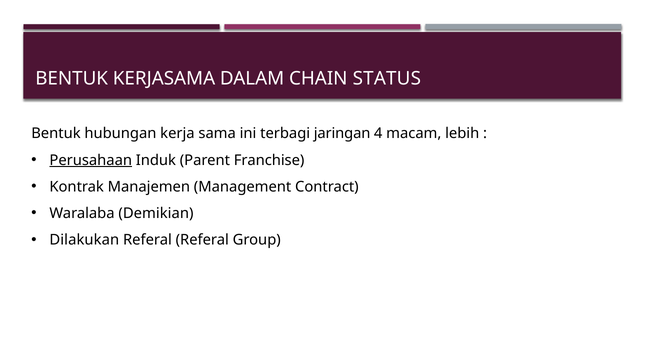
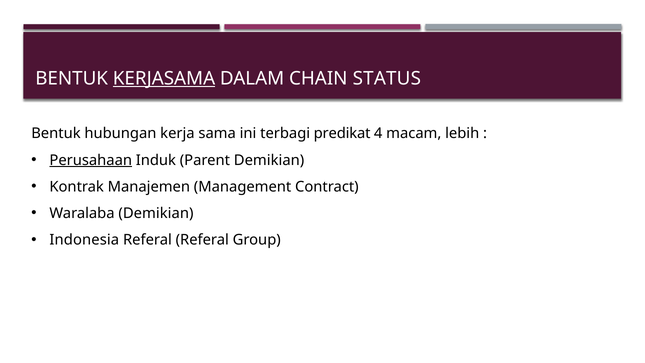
KERJASAMA underline: none -> present (164, 78)
jaringan: jaringan -> predikat (342, 134)
Parent Franchise: Franchise -> Demikian (269, 160)
Dilakukan: Dilakukan -> Indonesia (84, 240)
